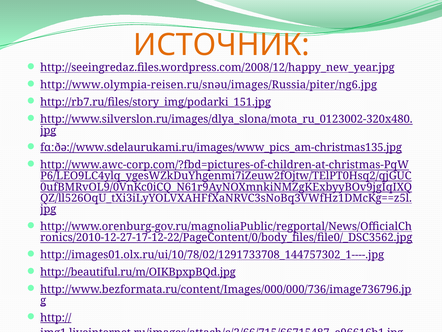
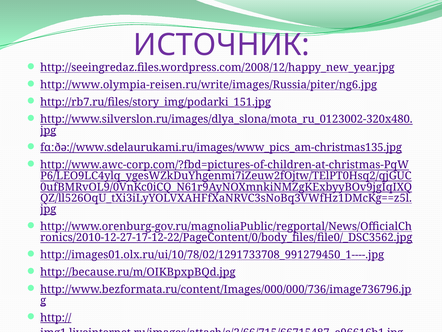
ИСТОЧНИК colour: orange -> purple (222, 45)
http://www.olympia-reisen.ru/snəu/images/Russia/piter/ng6.jpg: http://www.olympia-reisen.ru/snəu/images/Russia/piter/ng6.jpg -> http://www.olympia-reisen.ru/write/images/Russia/piter/ng6.jpg (209, 85)
http://images01.olx.ru/ui/10/78/02/1291733708_144757302_1----.jpg: http://images01.olx.ru/ui/10/78/02/1291733708_144757302_1----.jpg -> http://images01.olx.ru/ui/10/78/02/1291733708_991279450_1----.jpg (212, 254)
http://beautiful.ru/m/OIKBpxpBQd.jpg: http://beautiful.ru/m/OIKBpxpBQd.jpg -> http://because.ru/m/OIKBpxpBQd.jpg (138, 272)
